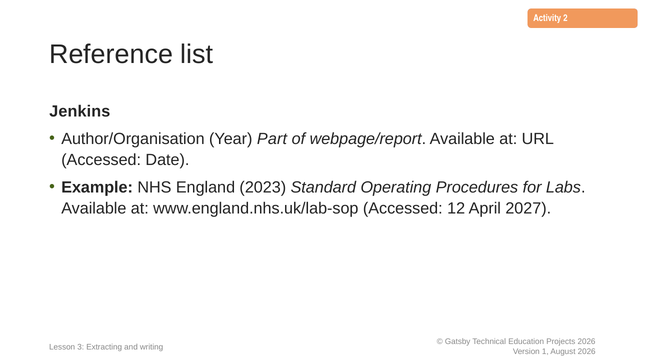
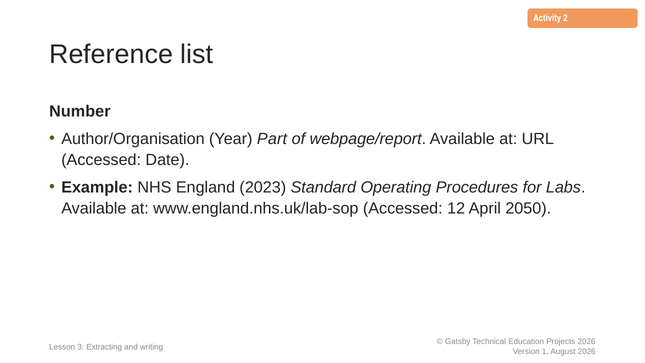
Jenkins: Jenkins -> Number (80, 111)
2027: 2027 -> 2050 (528, 208)
